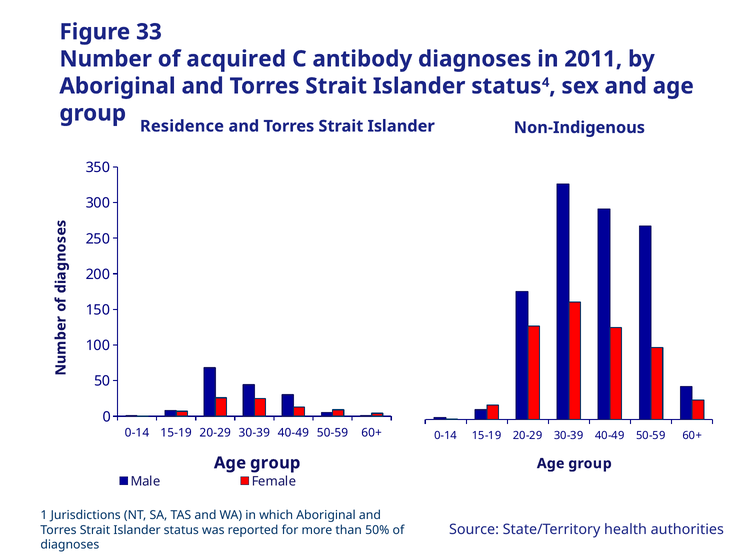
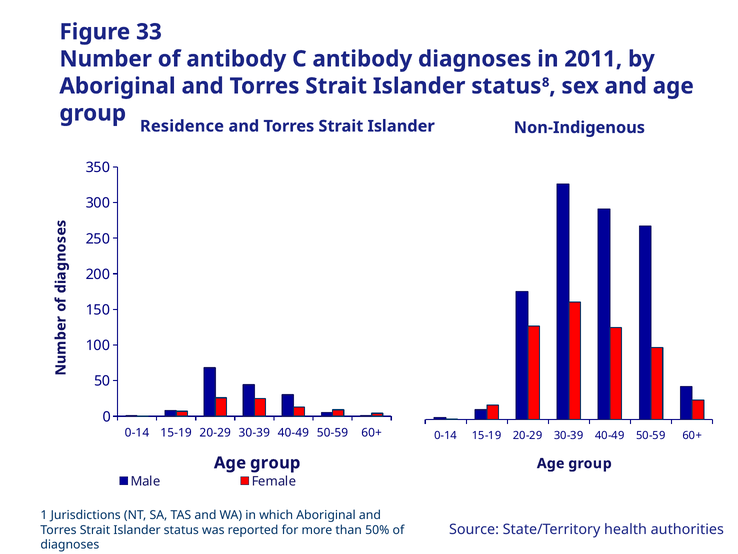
of acquired: acquired -> antibody (236, 59)
4: 4 -> 8 (546, 82)
